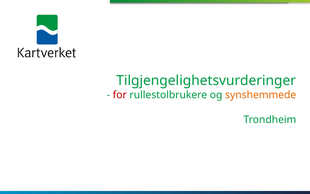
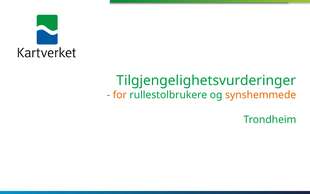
for colour: red -> orange (120, 95)
